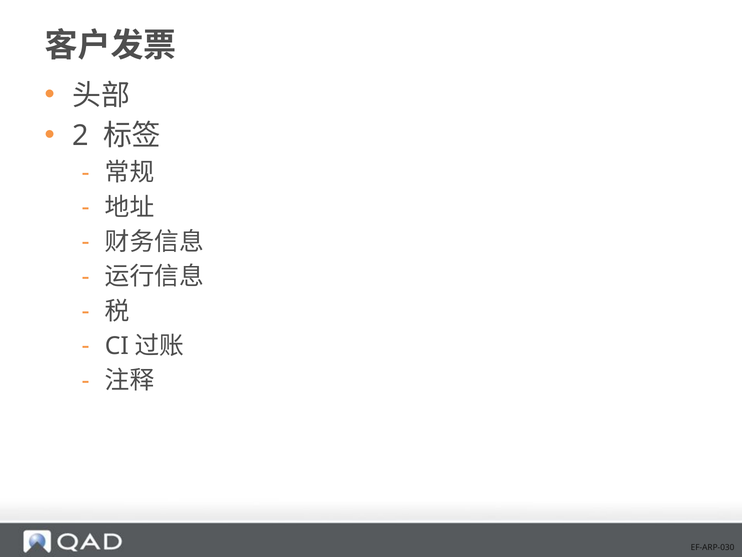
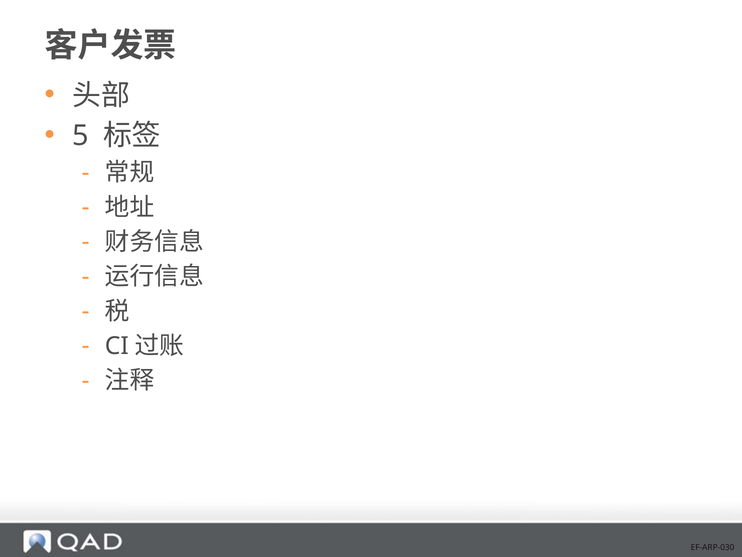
2: 2 -> 5 (81, 136)
